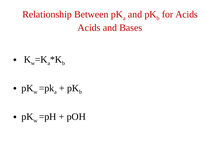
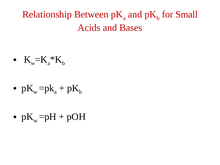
for Acids: Acids -> Small (187, 14)
